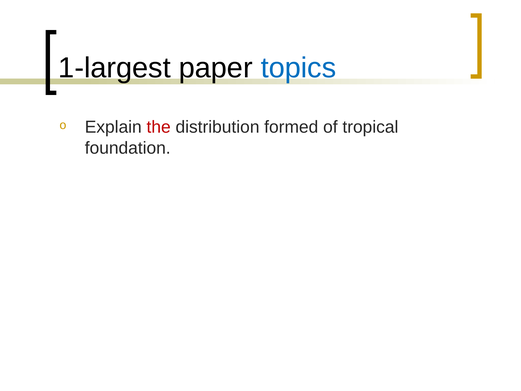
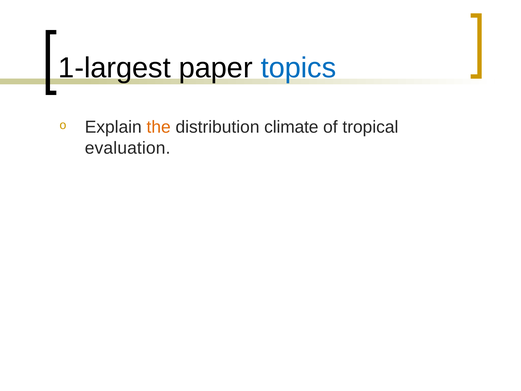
the colour: red -> orange (159, 127)
formed: formed -> climate (291, 127)
foundation: foundation -> evaluation (128, 148)
